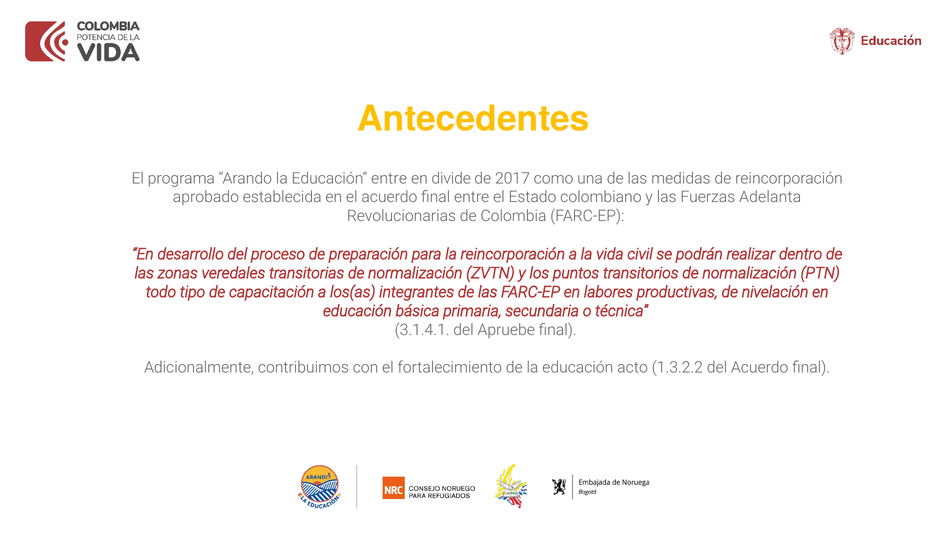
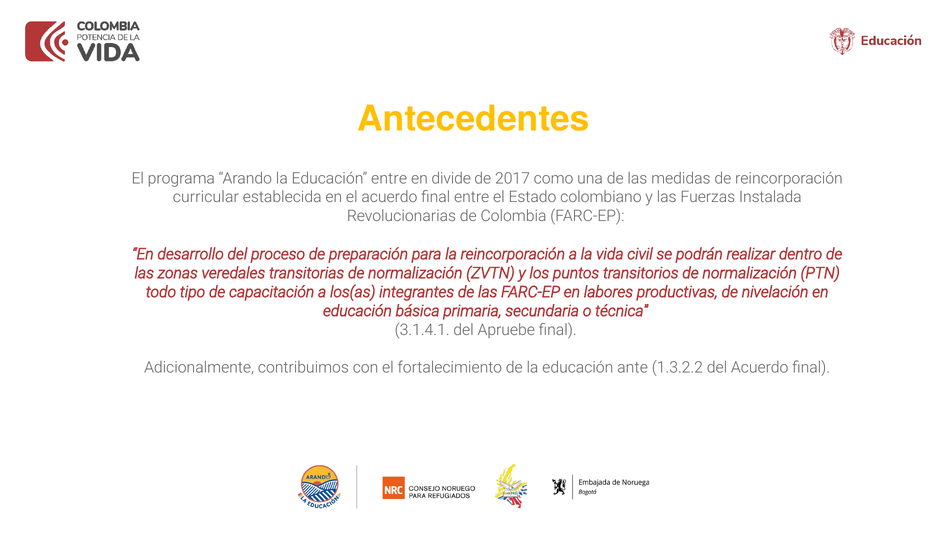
aprobado: aprobado -> curricular (206, 197)
Adelanta: Adelanta -> Instalada (770, 197)
acto: acto -> ante (633, 368)
